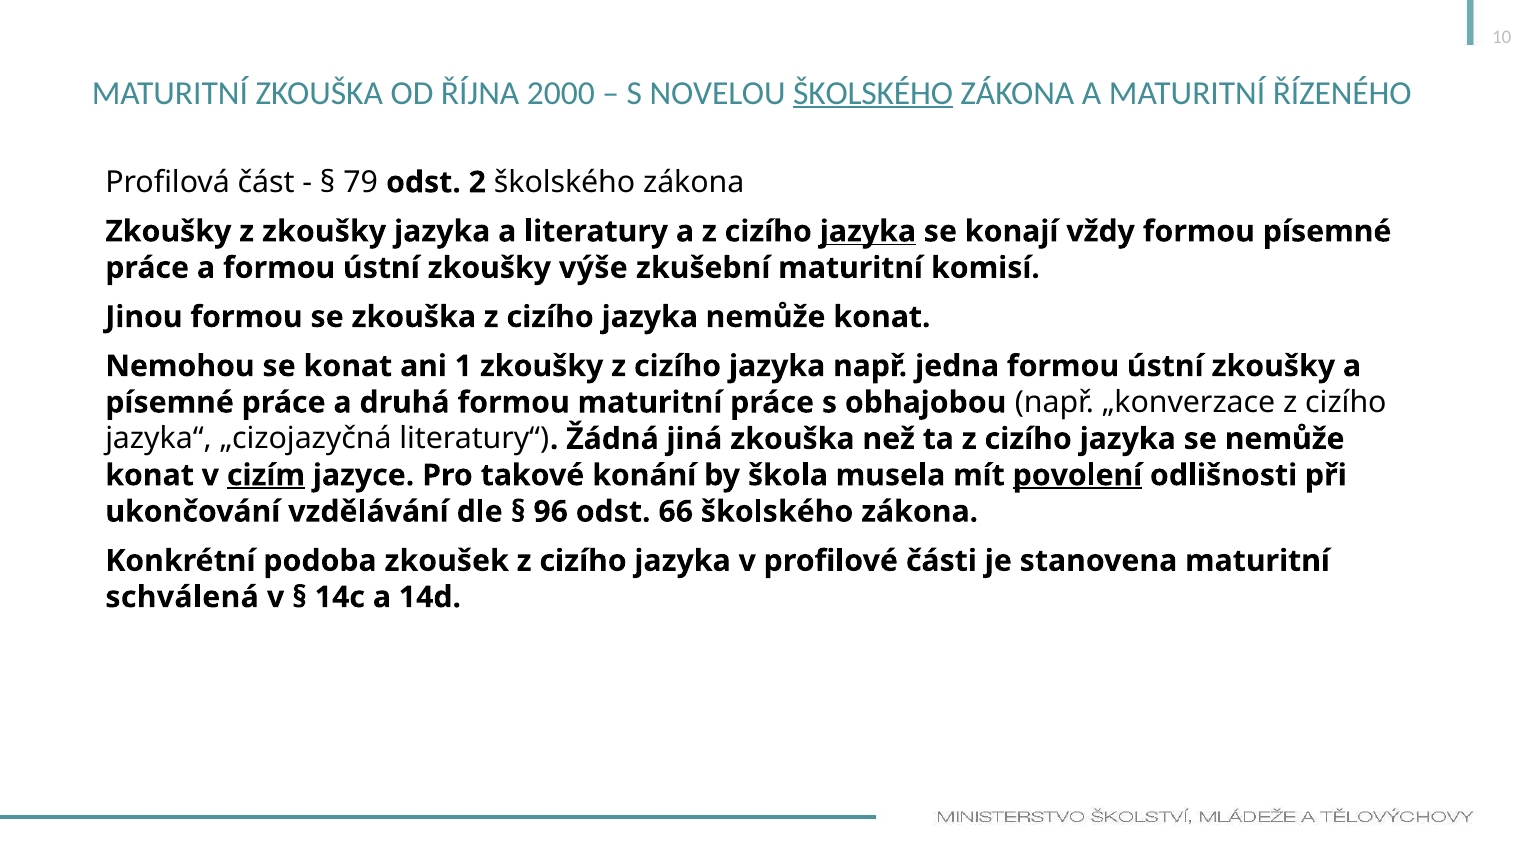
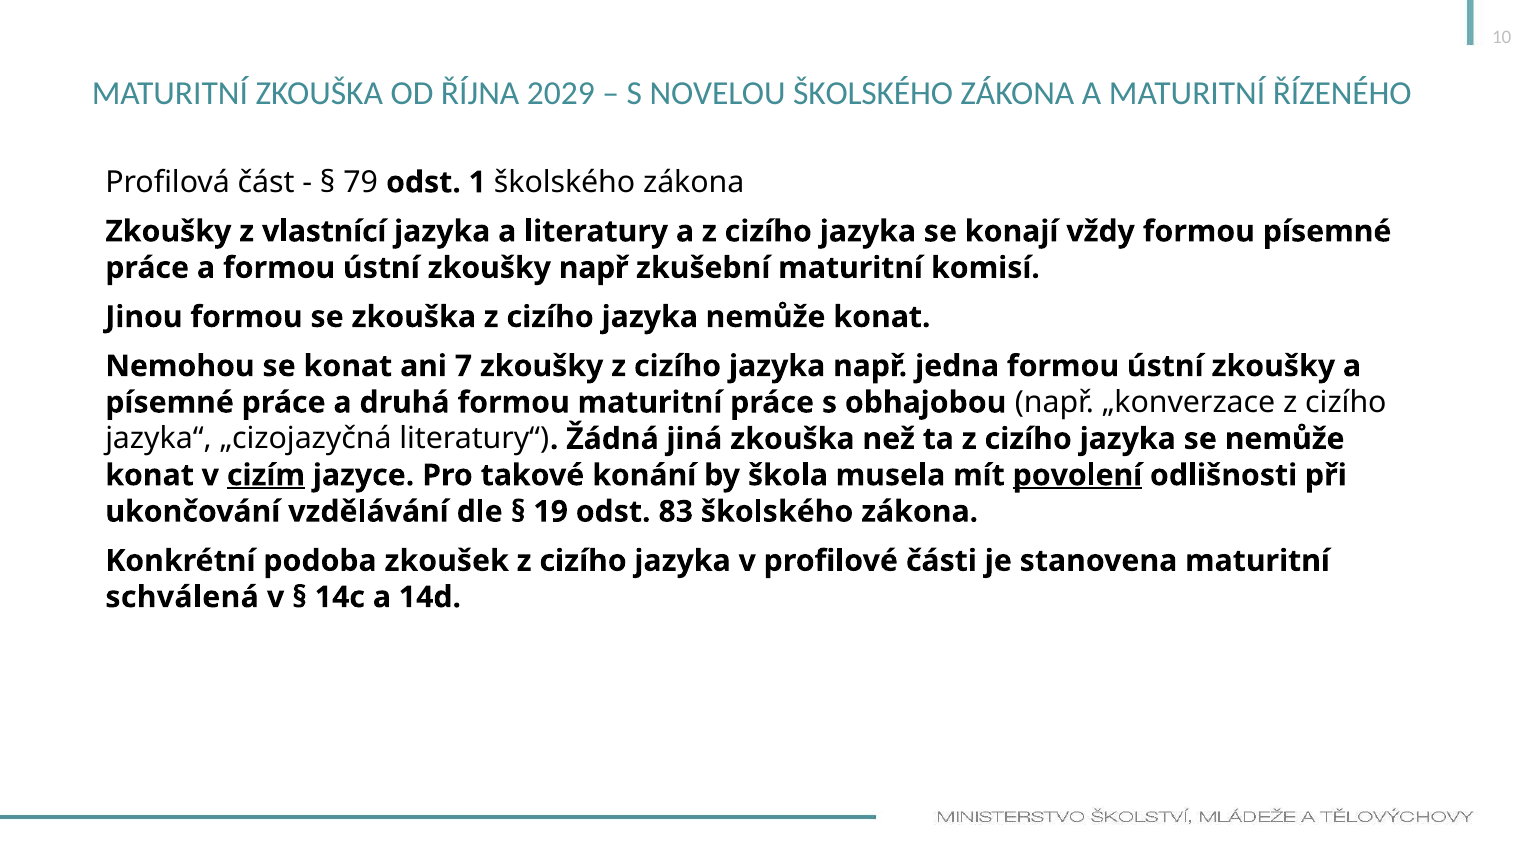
2000: 2000 -> 2029 (561, 93)
ŠKOLSKÉHO underline: present -> none (873, 93)
2: 2 -> 1 (477, 182)
z zkoušky: zkoušky -> vlastnící (324, 232)
jazyka underline: present -> none (868, 232)
zkoušky výše: výše -> např (594, 268)
1: 1 -> 7 (463, 366)
96: 96 -> 19 (551, 512)
66: 66 -> 83 (676, 512)
